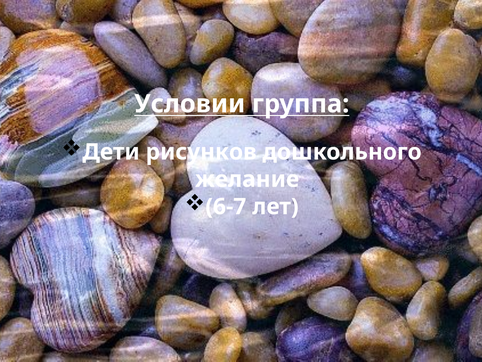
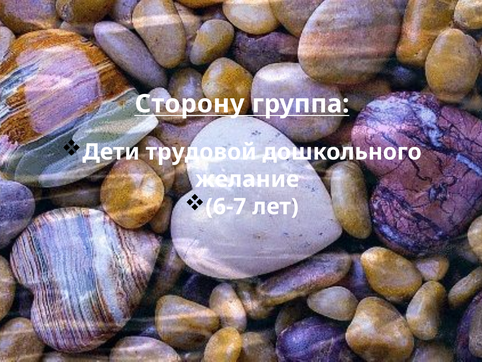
Условии: Условии -> Сторону (190, 104)
рисунков: рисунков -> трудовой (201, 152)
